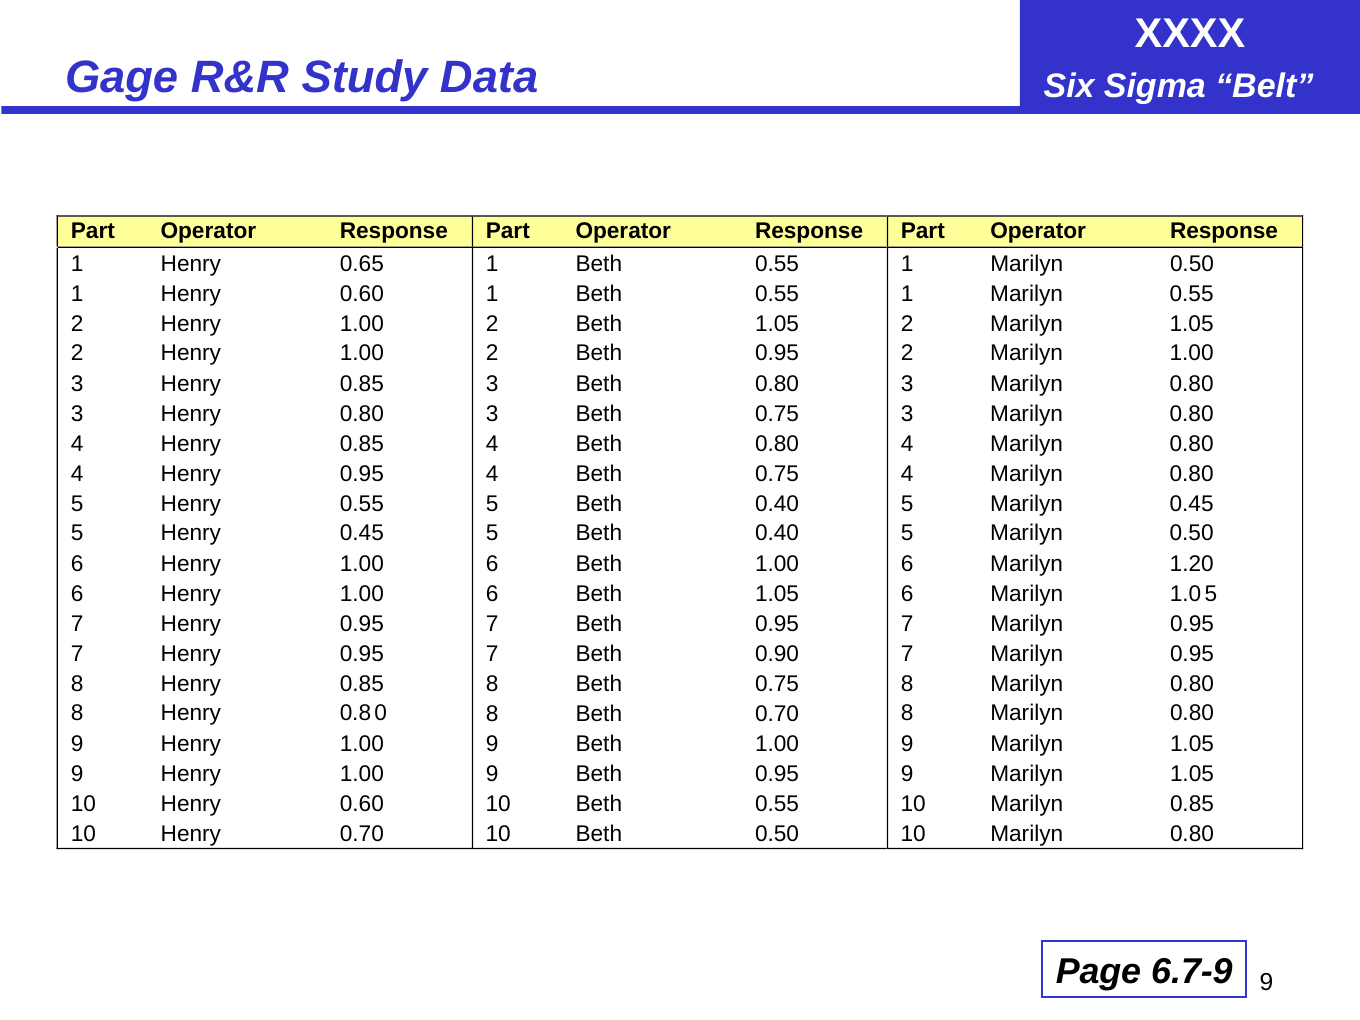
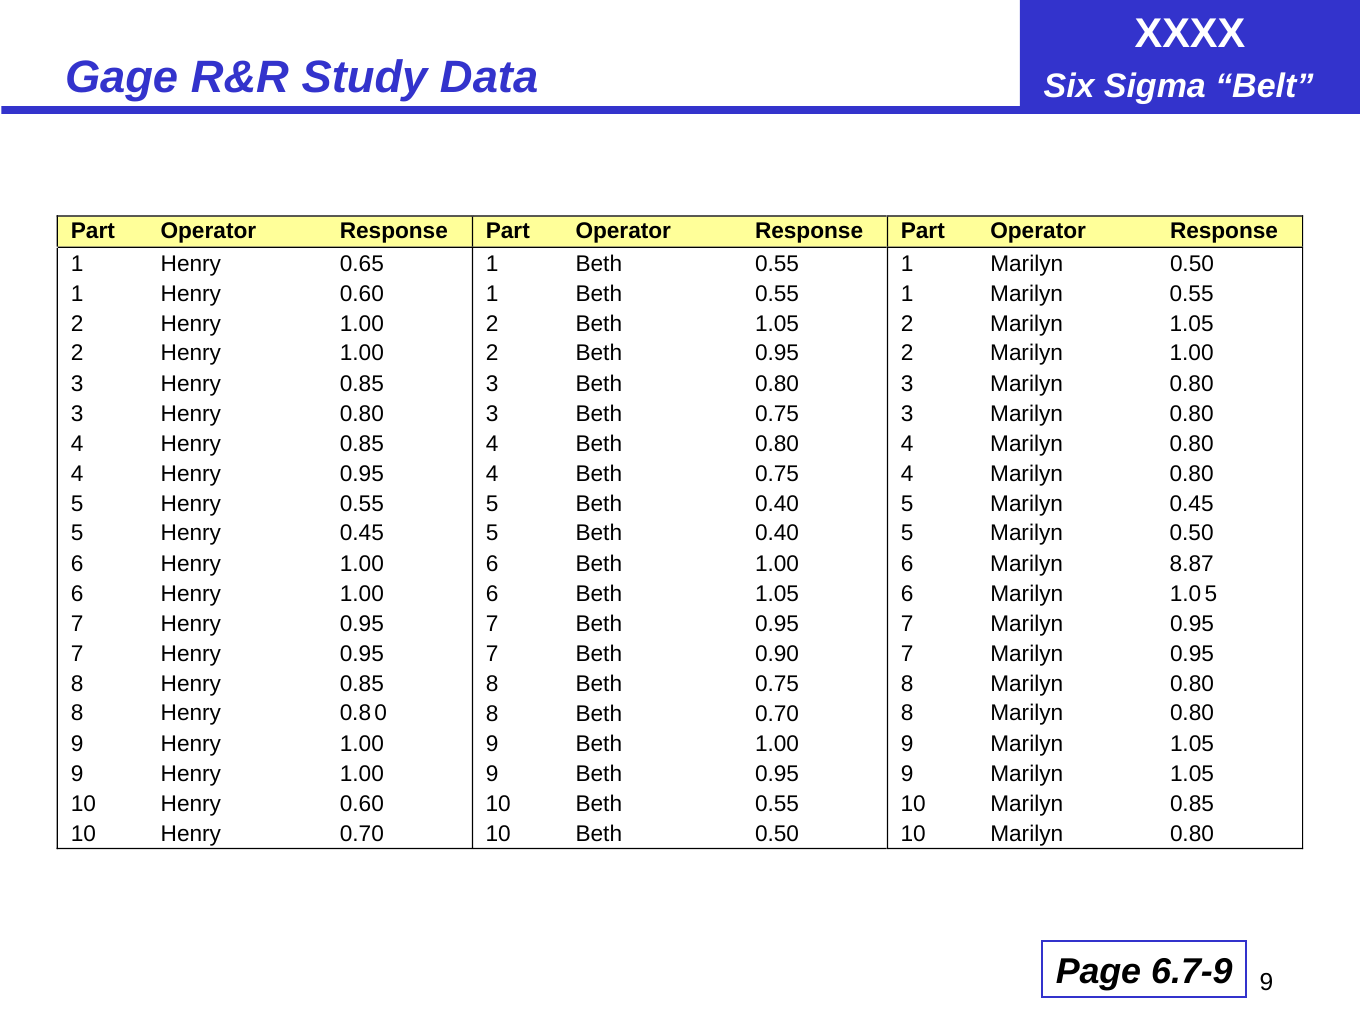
1.20: 1.20 -> 8.87 (1192, 564)
